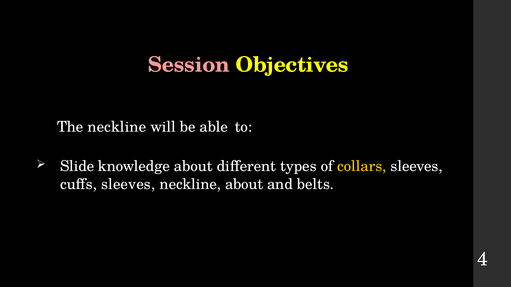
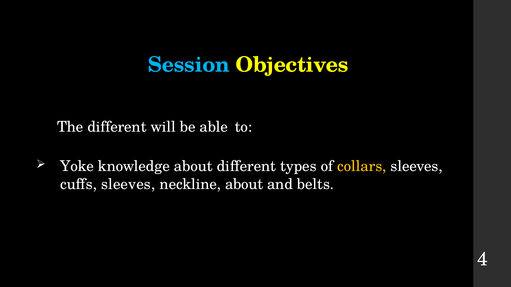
Session colour: pink -> light blue (189, 65)
The neckline: neckline -> different (117, 127)
Slide: Slide -> Yoke (77, 167)
